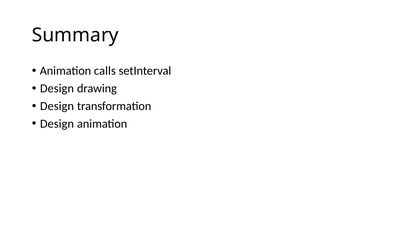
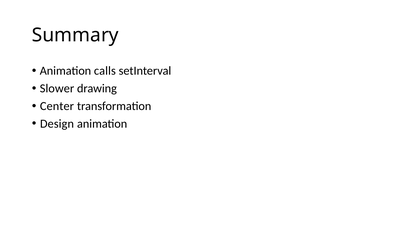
Design: Design -> Slower (57, 88)
Design: Design -> Center (57, 106)
